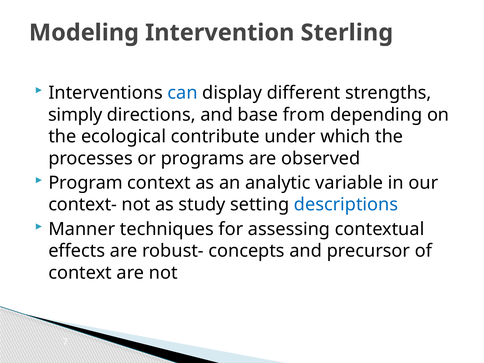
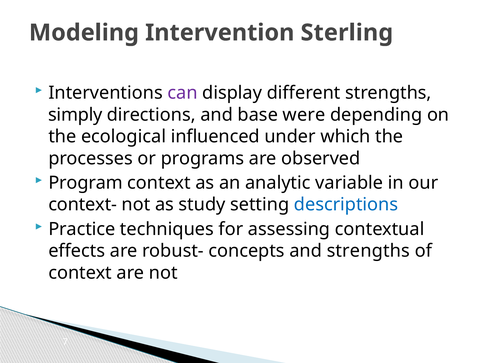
can colour: blue -> purple (183, 93)
from: from -> were (304, 115)
contribute: contribute -> influenced (215, 137)
Manner: Manner -> Practice (82, 229)
and precursor: precursor -> strengths (368, 251)
